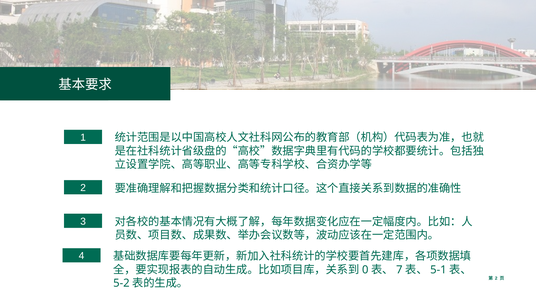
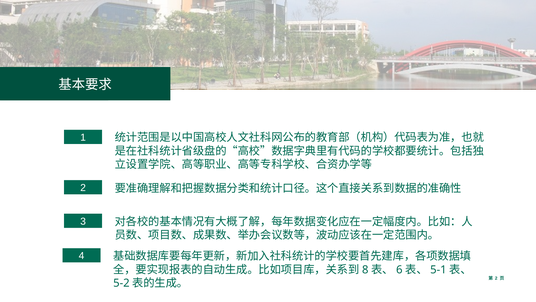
0: 0 -> 8 (365, 269)
7: 7 -> 6 (399, 269)
